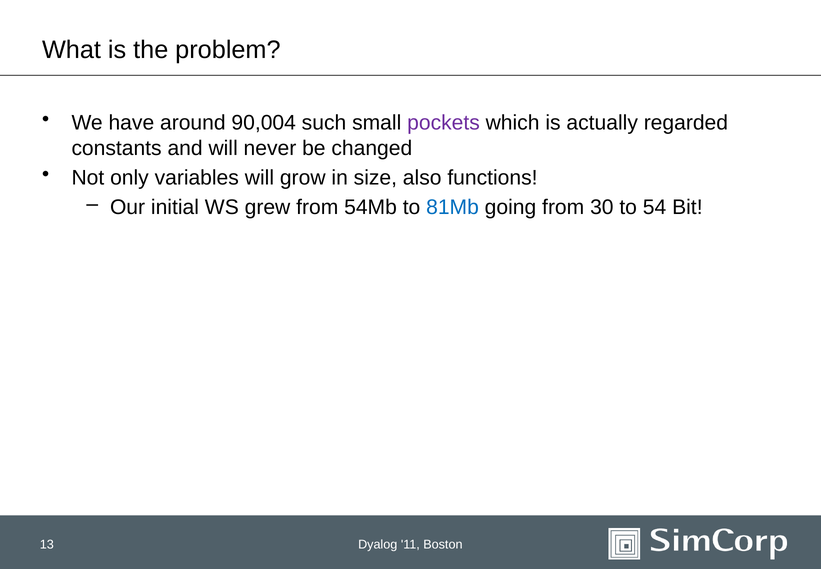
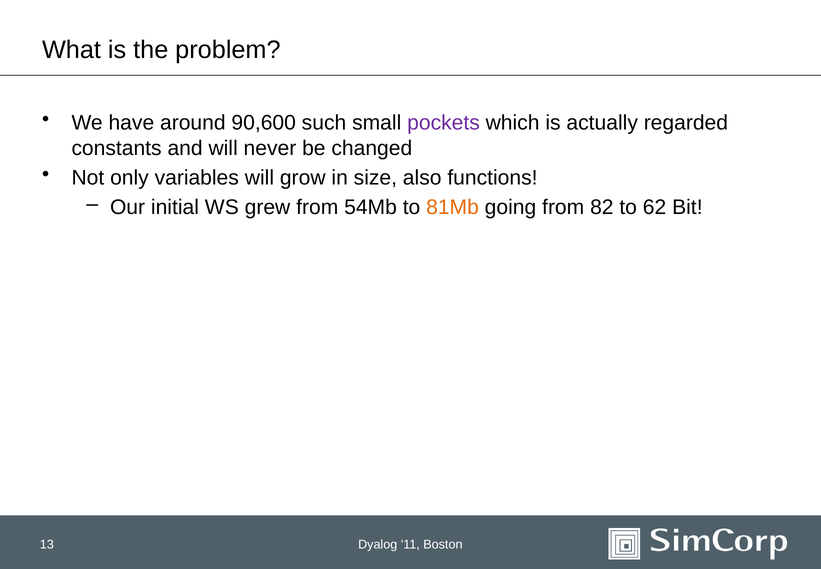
90,004: 90,004 -> 90,600 (264, 123)
81Mb colour: blue -> orange (453, 207)
30: 30 -> 82 (602, 207)
54: 54 -> 62 (655, 207)
